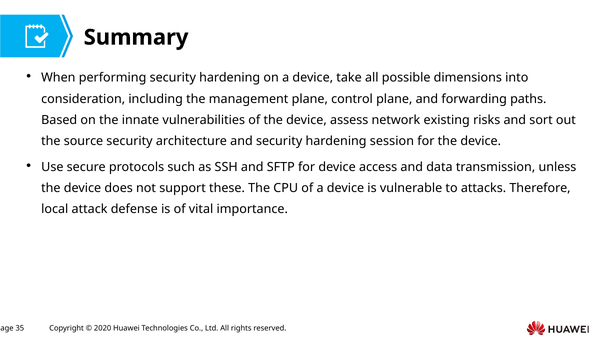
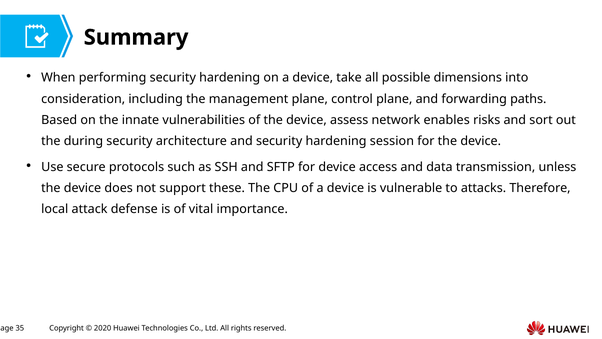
existing: existing -> enables (447, 120)
source: source -> during (84, 141)
